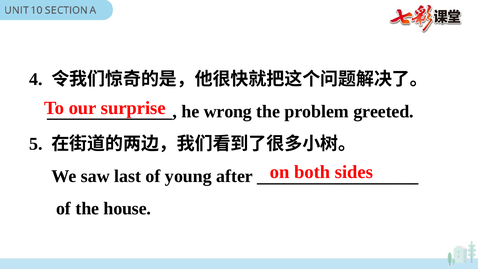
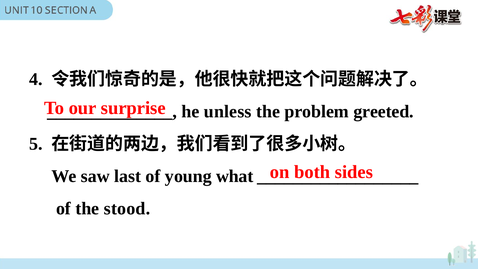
wrong: wrong -> unless (228, 111)
after: after -> what (235, 176)
house: house -> stood (127, 208)
